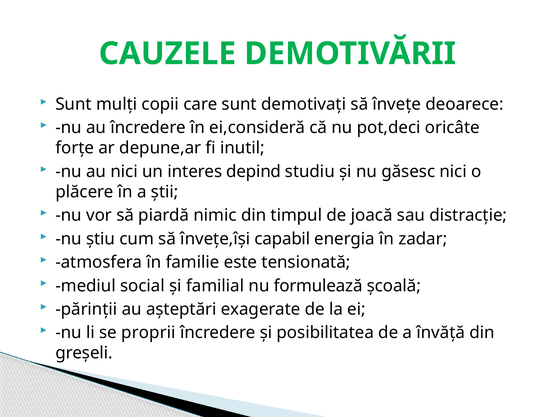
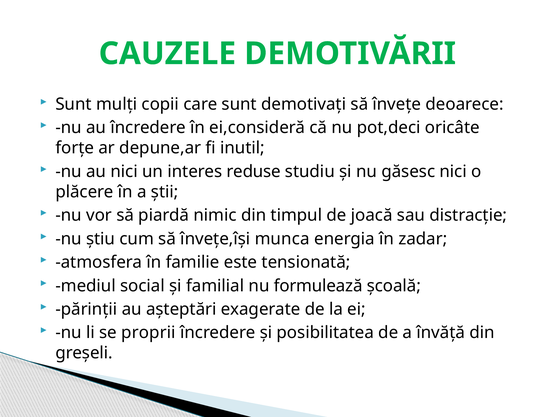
depind: depind -> reduse (254, 171)
capabil: capabil -> munca (282, 238)
